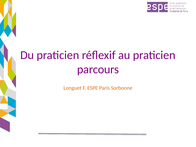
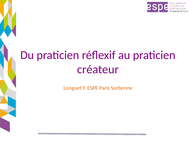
parcours: parcours -> créateur (98, 69)
